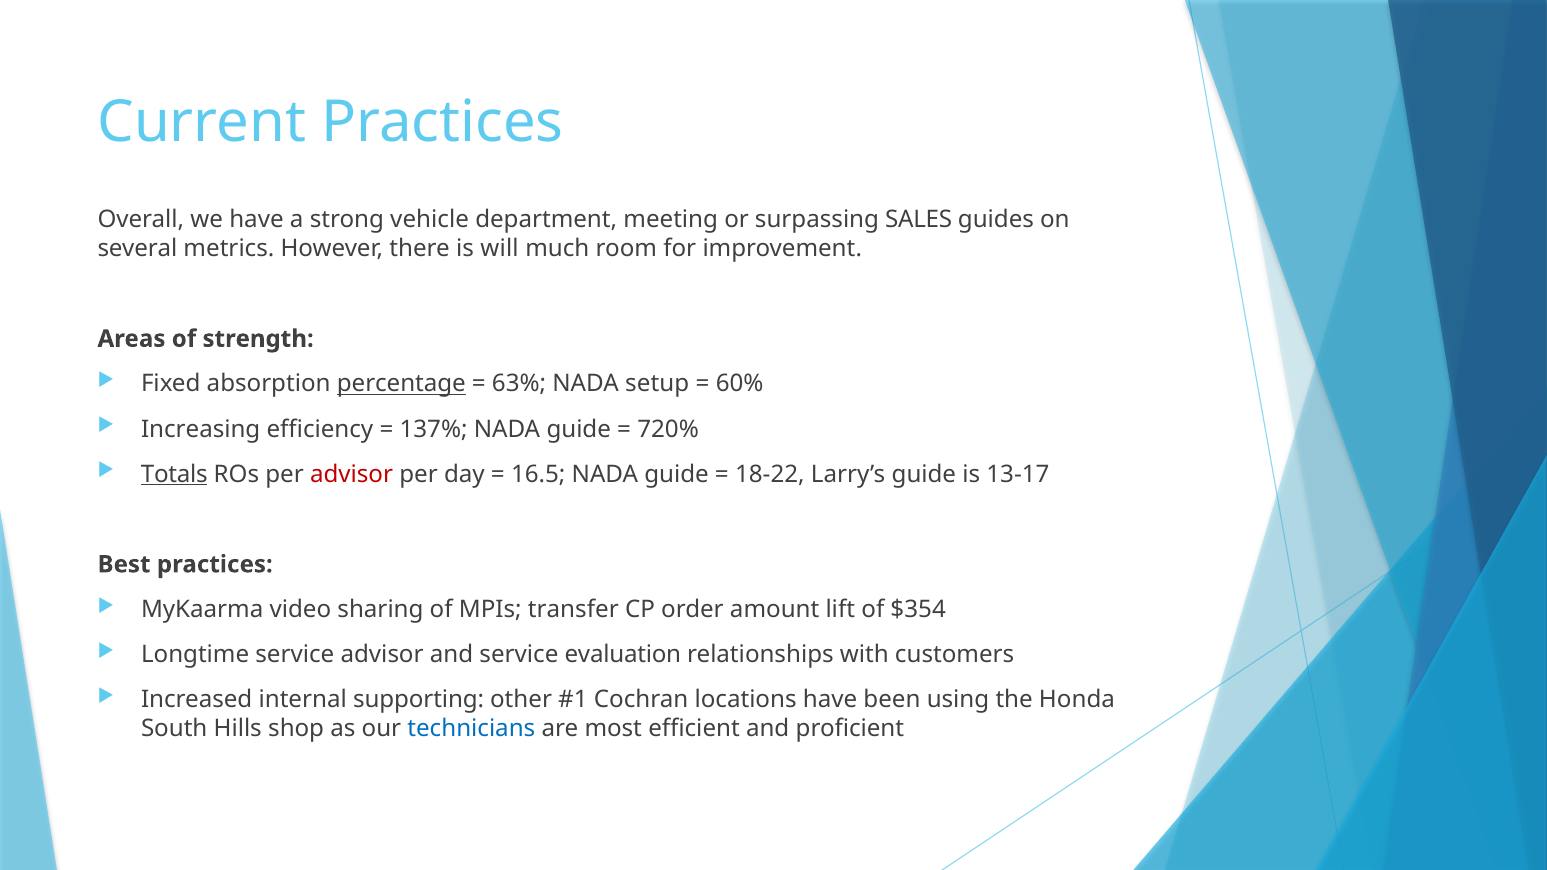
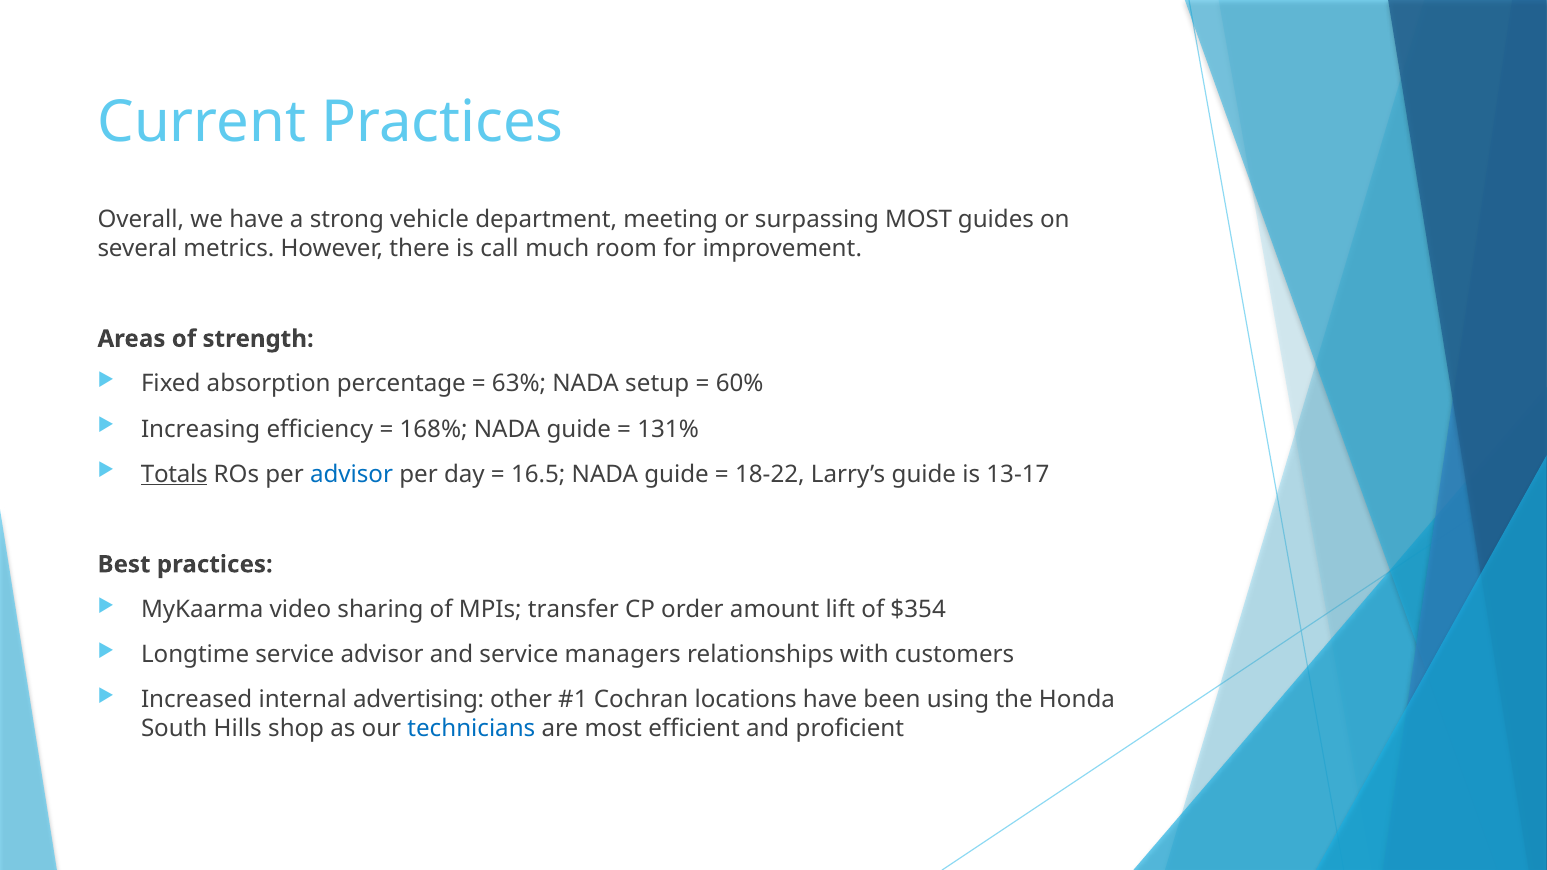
surpassing SALES: SALES -> MOST (919, 220)
will: will -> call (500, 249)
percentage underline: present -> none (401, 384)
137%: 137% -> 168% (434, 429)
720%: 720% -> 131% (668, 429)
advisor colour: red -> blue (352, 474)
evaluation: evaluation -> managers (623, 655)
supporting: supporting -> advertising (419, 700)
